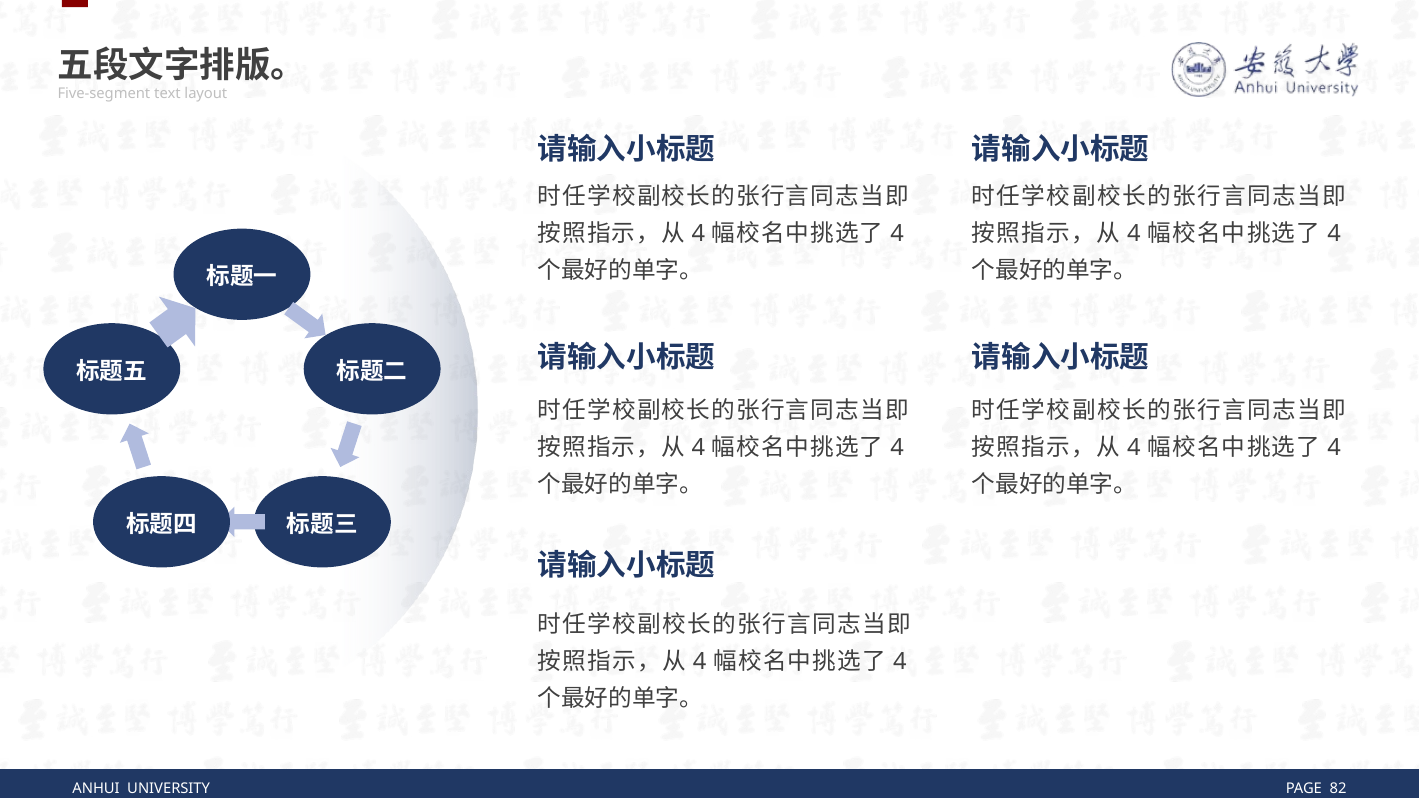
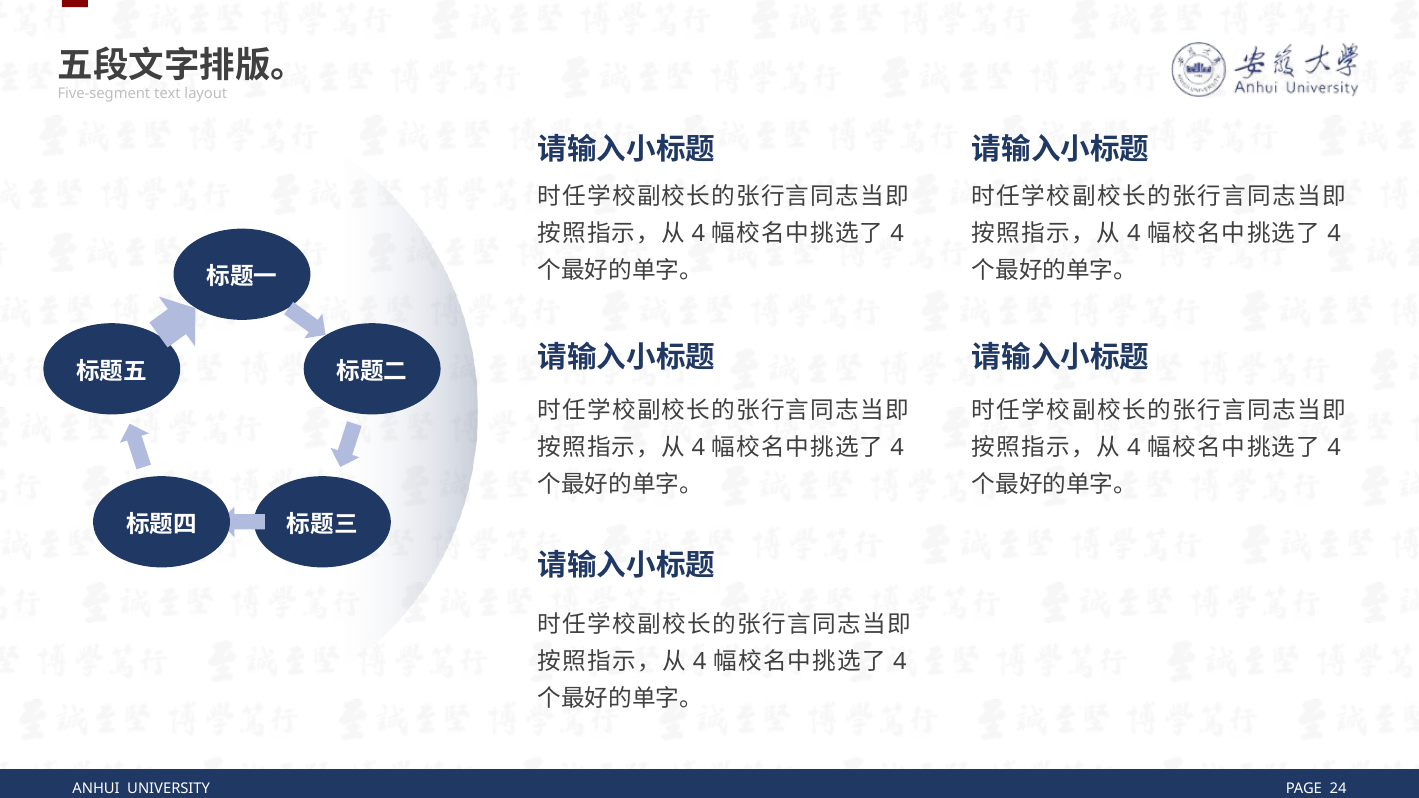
82: 82 -> 24 (1338, 789)
